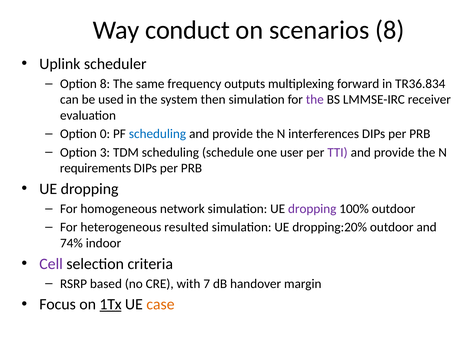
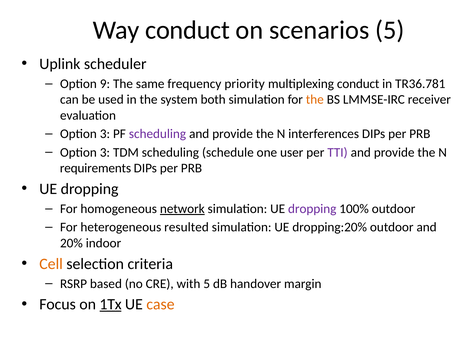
scenarios 8: 8 -> 5 (390, 30)
Option 8: 8 -> 9 (105, 84)
outputs: outputs -> priority (245, 84)
multiplexing forward: forward -> conduct (358, 84)
TR36.834: TR36.834 -> TR36.781 (420, 84)
then: then -> both (213, 99)
the colour: purple -> orange (315, 99)
0: 0 -> 3 (105, 134)
scheduling colour: blue -> purple (157, 134)
network underline: none -> present (182, 208)
74%: 74% -> 20% (71, 243)
Cell colour: purple -> orange (51, 263)
with 7: 7 -> 5 (207, 283)
